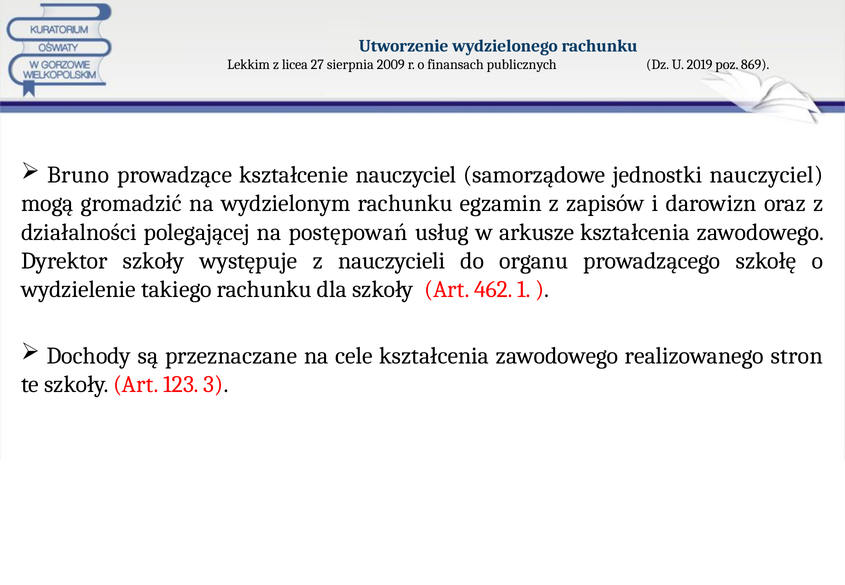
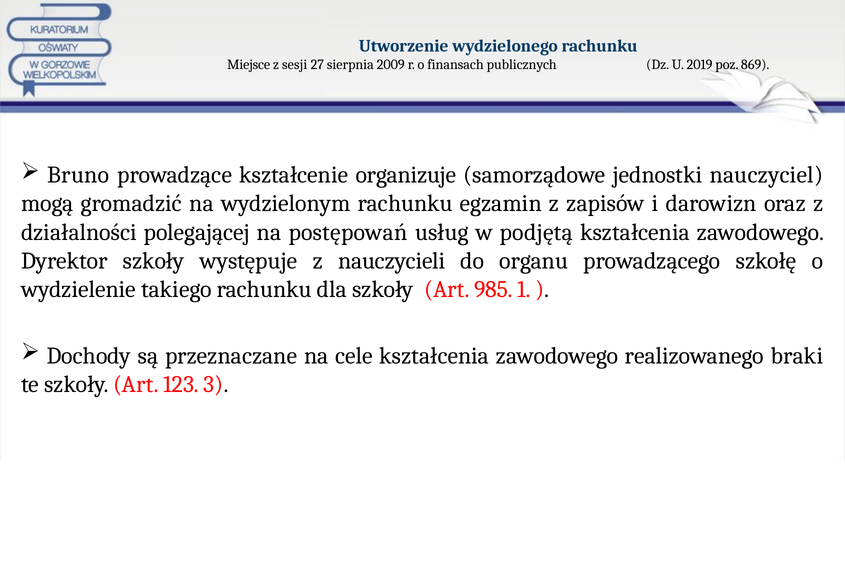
Lekkim: Lekkim -> Miejsce (249, 65)
licea: licea -> sesji (295, 65)
kształcenie nauczyciel: nauczyciel -> organizuje (406, 175)
arkusze: arkusze -> podjętą (536, 232)
462: 462 -> 985 (494, 289)
stron: stron -> braki (797, 356)
